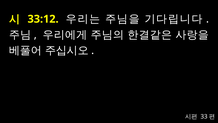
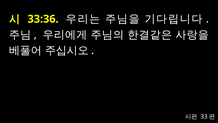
33:12: 33:12 -> 33:36 (43, 19)
